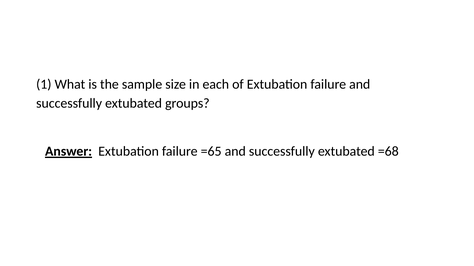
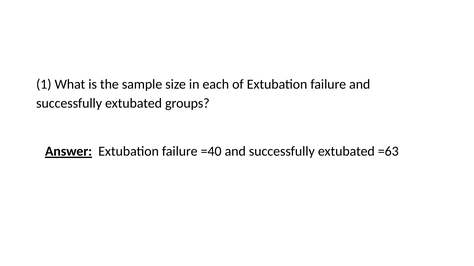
=65: =65 -> =40 (211, 152)
=68: =68 -> =63 (388, 152)
